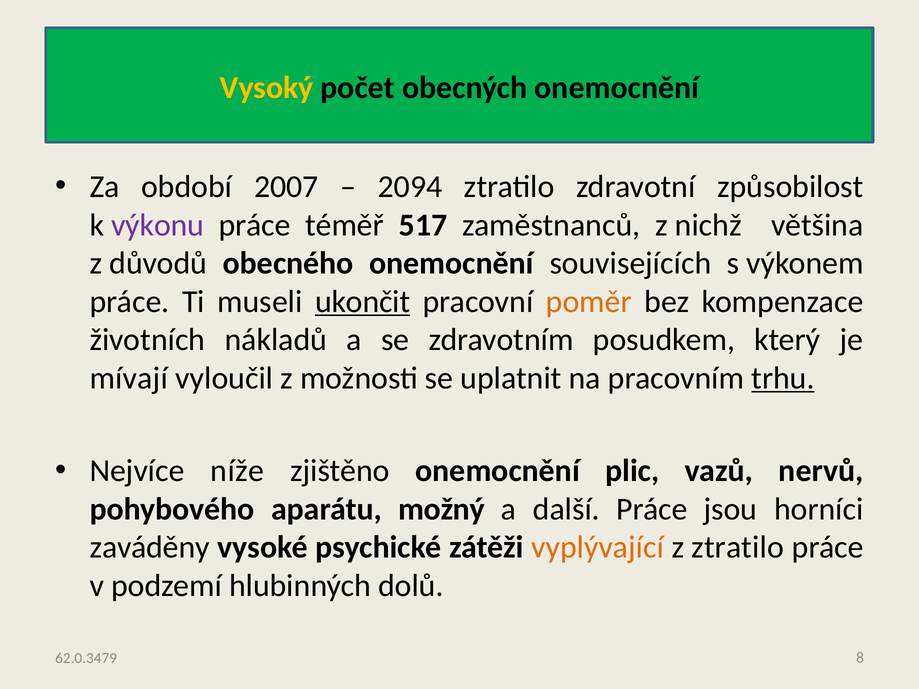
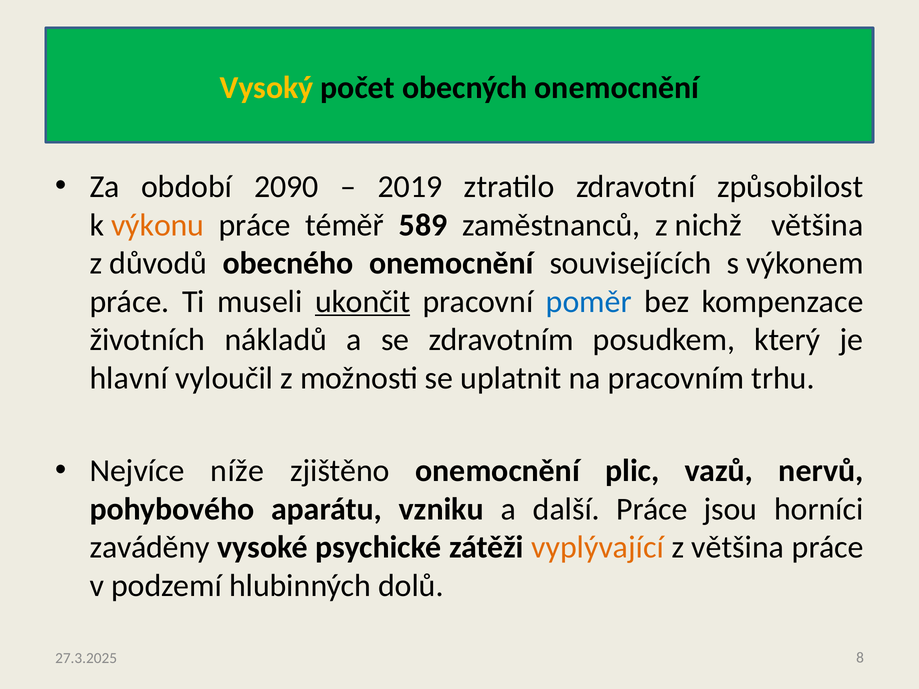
2007: 2007 -> 2090 (286, 187)
2094: 2094 -> 2019 (410, 187)
výkonu colour: purple -> orange (158, 225)
517: 517 -> 589 (423, 225)
poměr colour: orange -> blue (589, 302)
mívají: mívají -> hlavní (129, 378)
trhu underline: present -> none (783, 378)
možný: možný -> vzniku (441, 509)
z ztratilo: ztratilo -> většina (738, 548)
62.0.3479: 62.0.3479 -> 27.3.2025 (86, 658)
